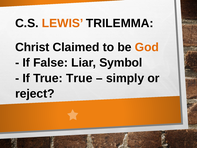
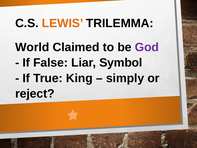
Christ: Christ -> World (32, 47)
God colour: orange -> purple (147, 47)
True True: True -> King (79, 78)
